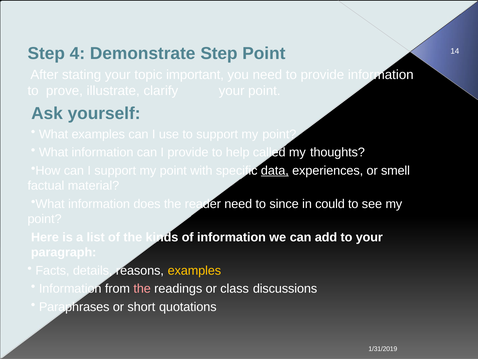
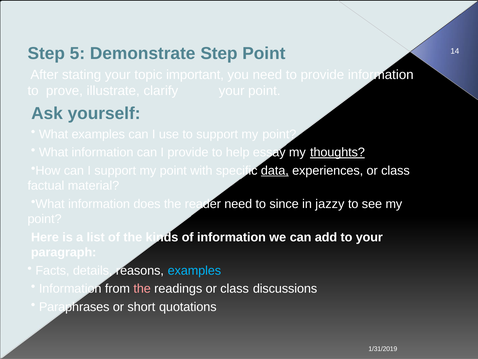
4: 4 -> 5 (77, 53)
called: called -> essay (269, 152)
thoughts underline: none -> present (337, 152)
experiences or smell: smell -> class (395, 170)
could: could -> jazzy (330, 204)
examples colour: yellow -> light blue (194, 270)
